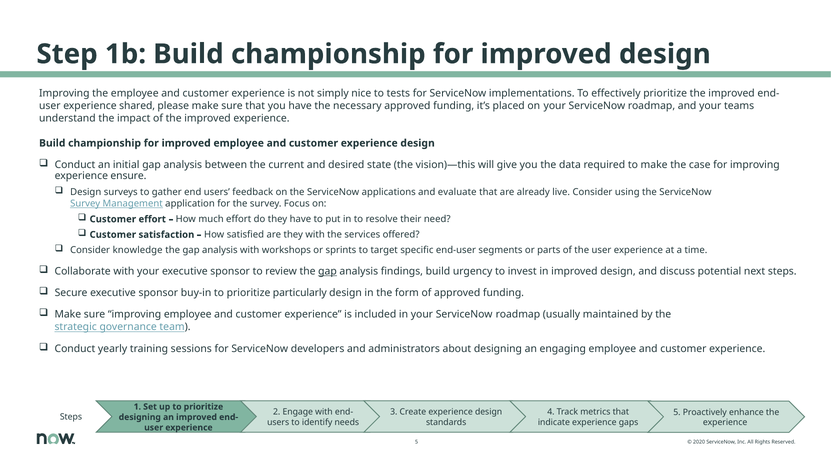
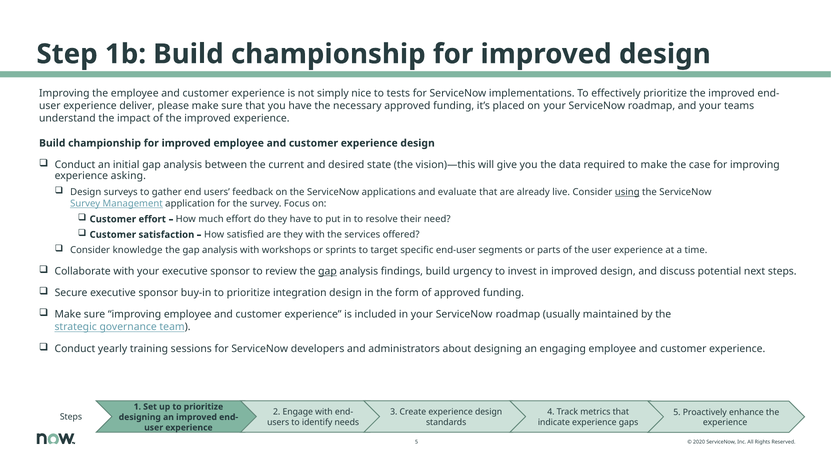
shared: shared -> deliver (137, 105)
ensure: ensure -> asking (128, 176)
using underline: none -> present (627, 192)
particularly: particularly -> integration (300, 293)
